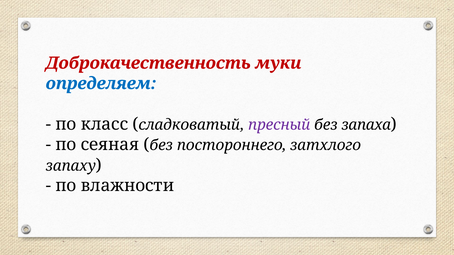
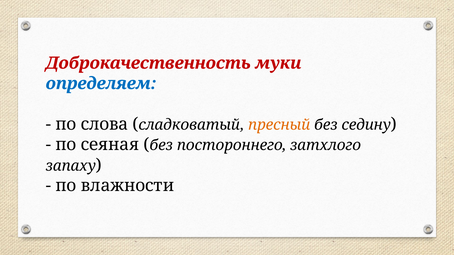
класс: класс -> слова (105, 124)
пресный colour: purple -> orange (279, 125)
запаха: запаха -> седину (366, 125)
